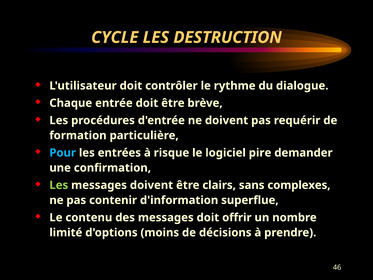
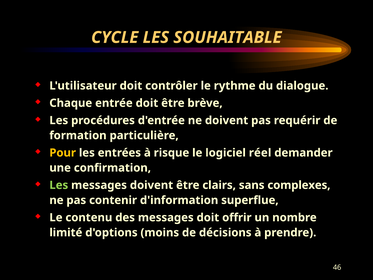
DESTRUCTION: DESTRUCTION -> SOUHAITABLE (228, 37)
Pour colour: light blue -> yellow (63, 153)
pire: pire -> réel (260, 153)
